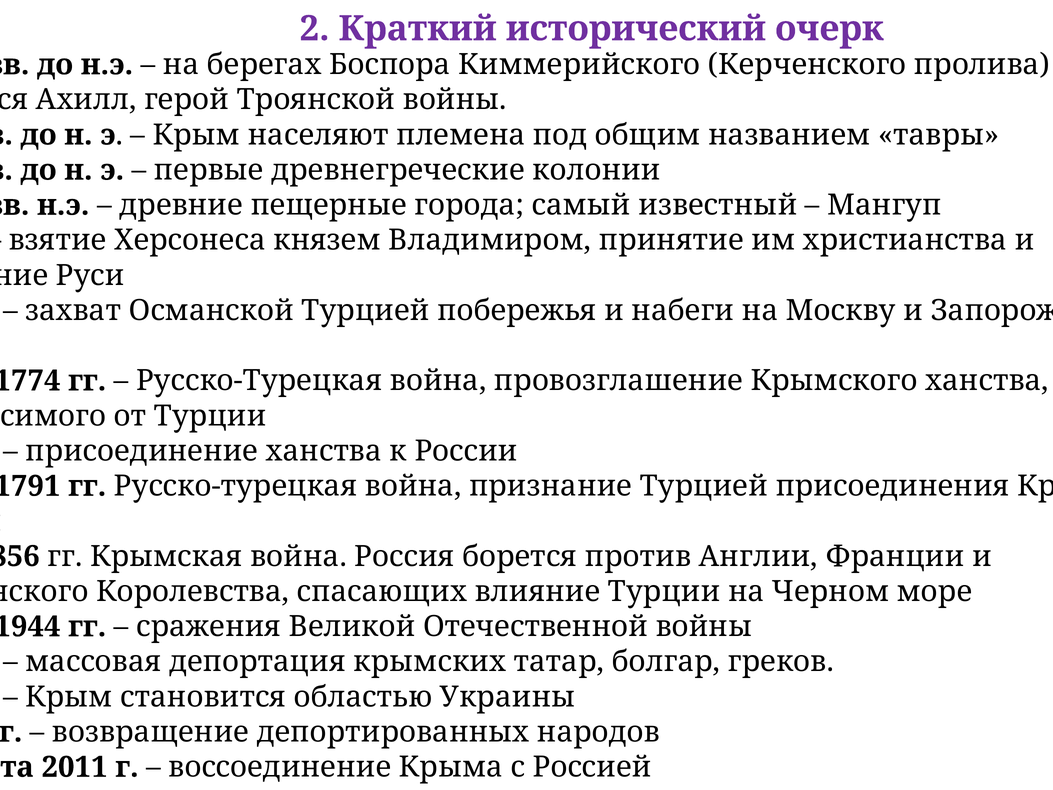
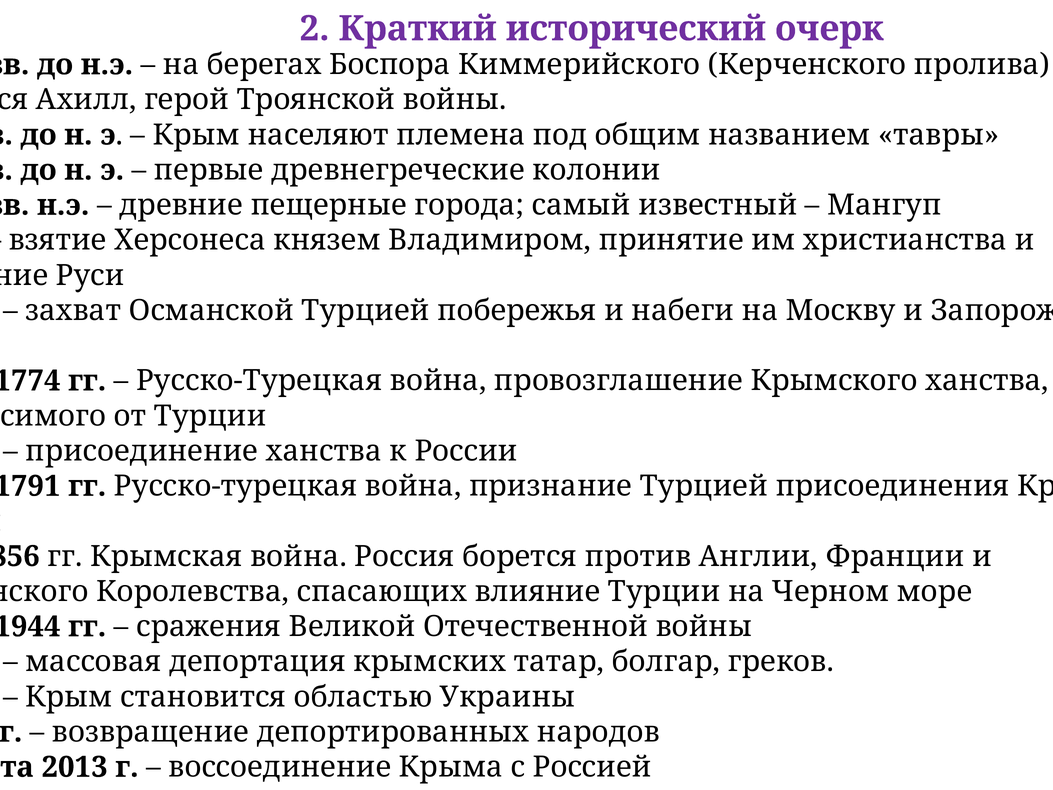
2011: 2011 -> 2013 (75, 767)
